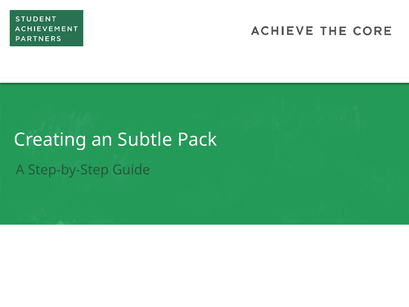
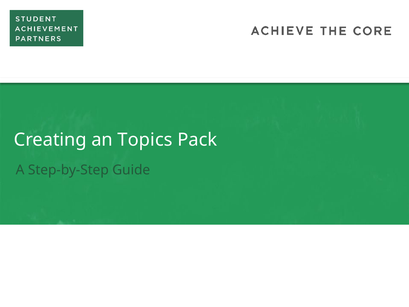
Subtle: Subtle -> Topics (145, 140)
